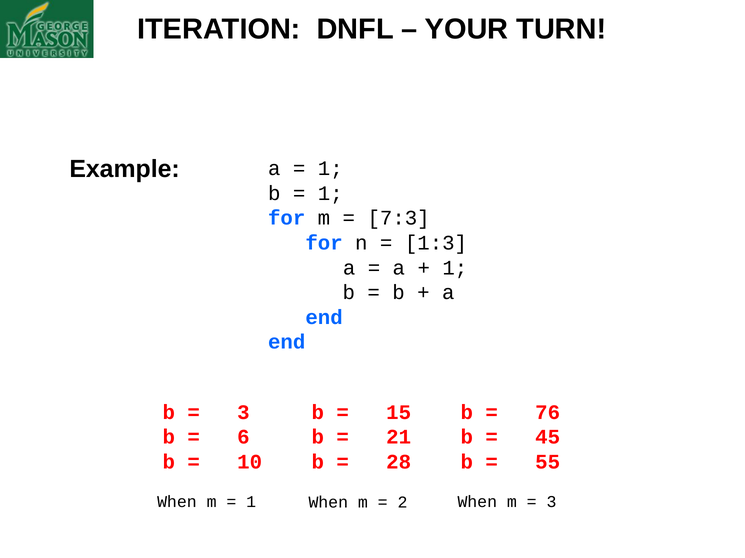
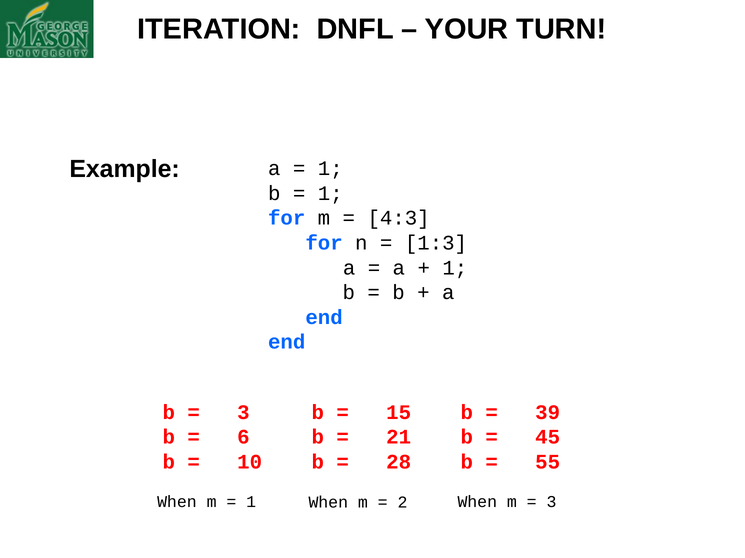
7:3: 7:3 -> 4:3 (399, 218)
76: 76 -> 39 (548, 413)
